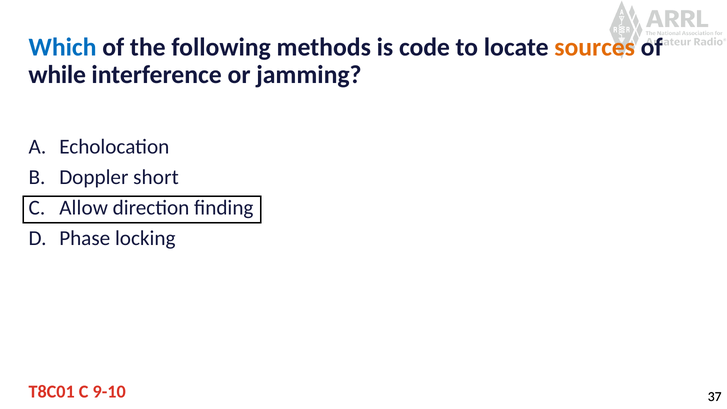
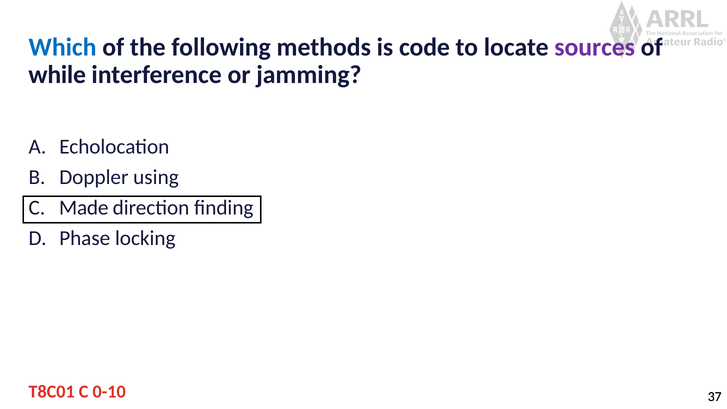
sources colour: orange -> purple (595, 47)
short: short -> using (156, 177)
Allow: Allow -> Made (84, 208)
9-10: 9-10 -> 0-10 (109, 392)
